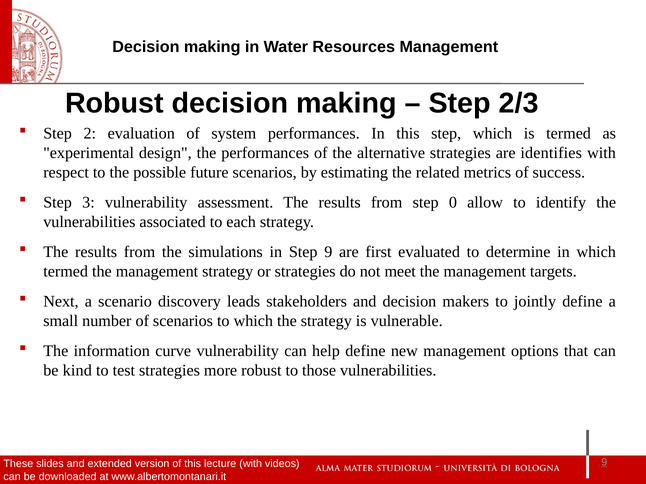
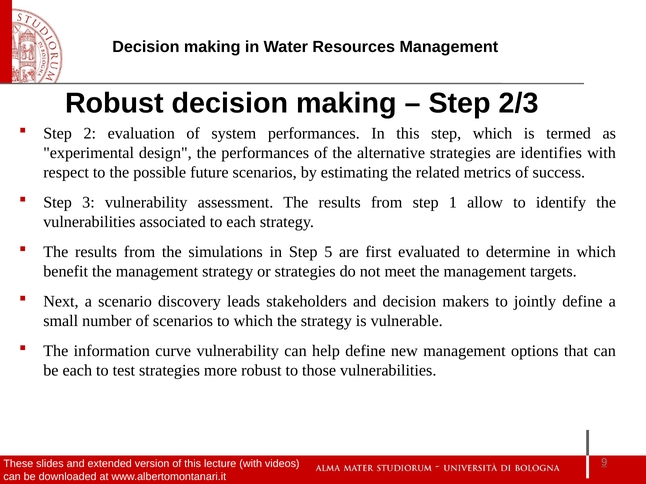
0: 0 -> 1 (453, 203)
Step 9: 9 -> 5 (328, 252)
termed: termed -> benefit (66, 272)
be kind: kind -> each (77, 371)
